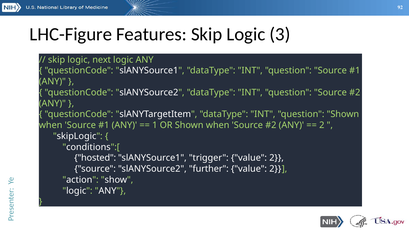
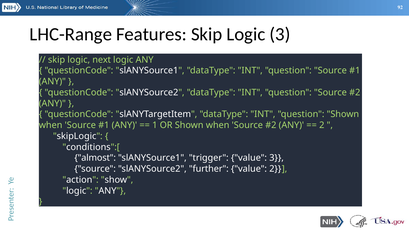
LHC-Figure: LHC-Figure -> LHC-Range (71, 34)
hosted: hosted -> almost (95, 158)
trigger value 2: 2 -> 3 (277, 158)
